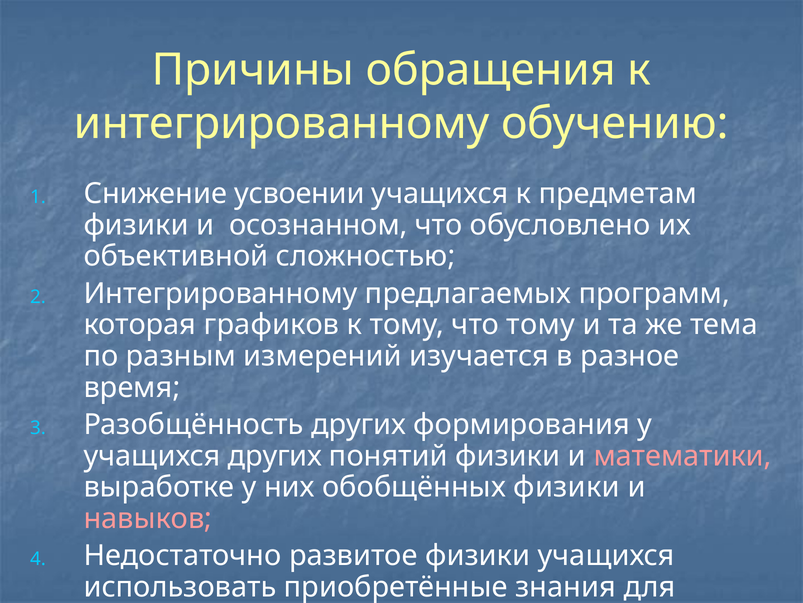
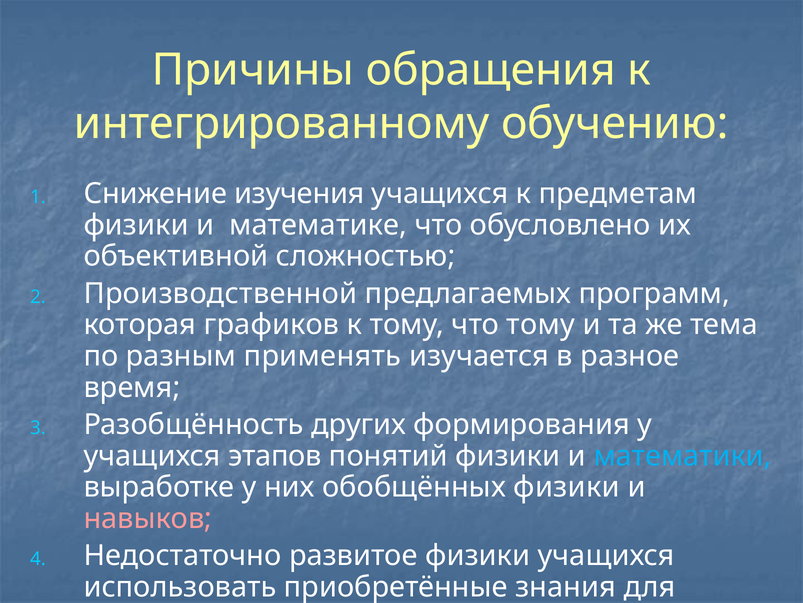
Снижение усвоении: усвоении -> изучения (299, 193)
осознанном: осознанном -> математике (318, 225)
Интегрированному: Интегрированному -> Производственной (220, 293)
разным измерений: измерений -> применять (322, 356)
учащихся других: других -> этапов (275, 455)
математики colour: pink -> light blue (683, 455)
